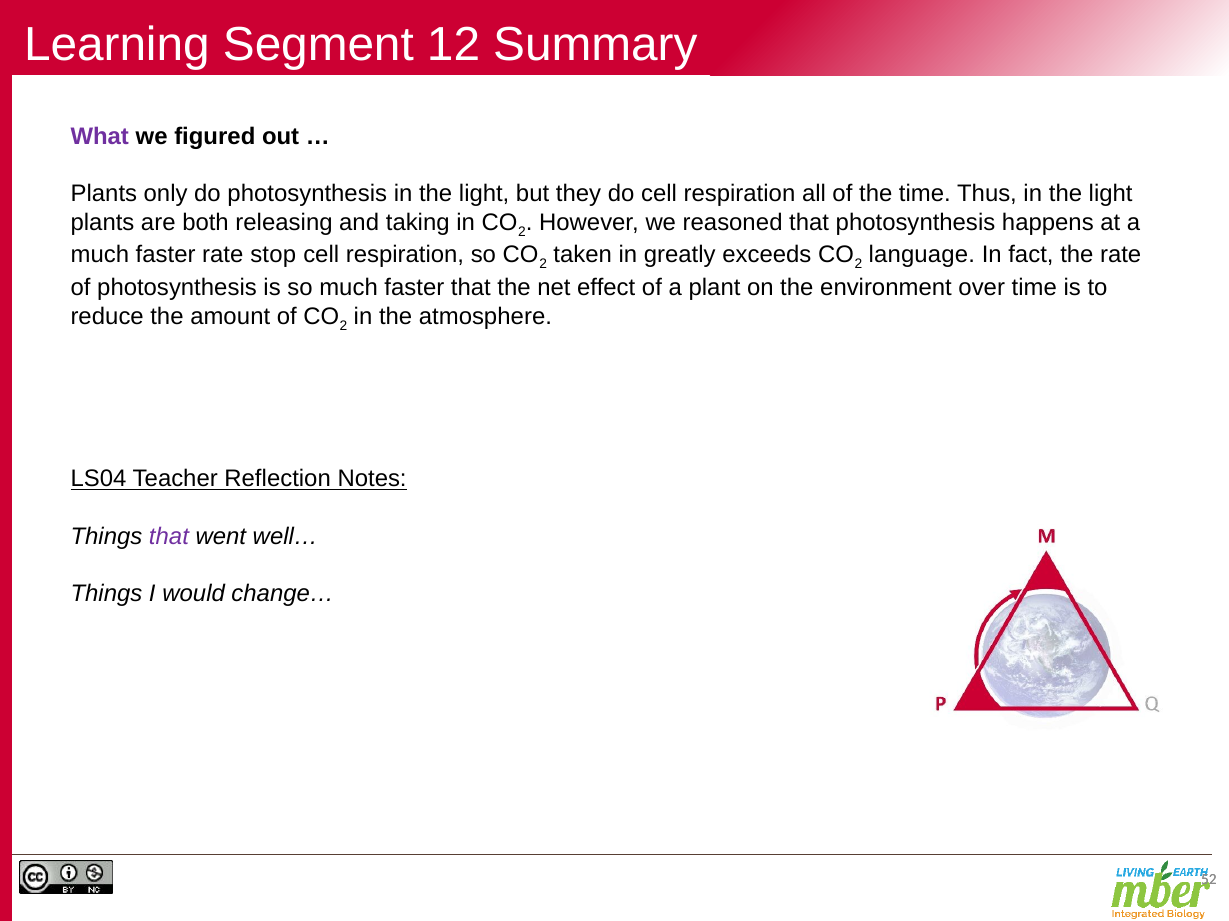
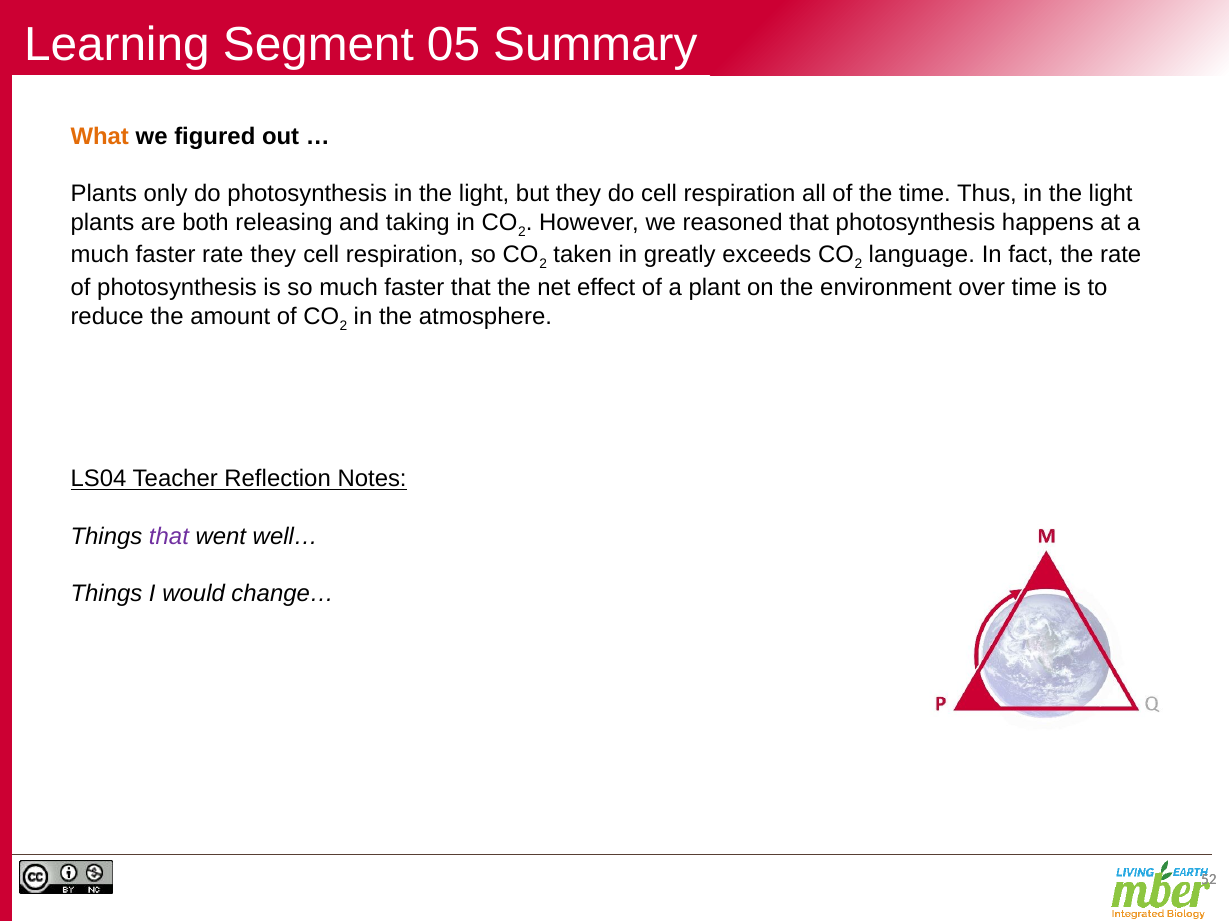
12: 12 -> 05 (453, 44)
What colour: purple -> orange (100, 136)
rate stop: stop -> they (273, 255)
